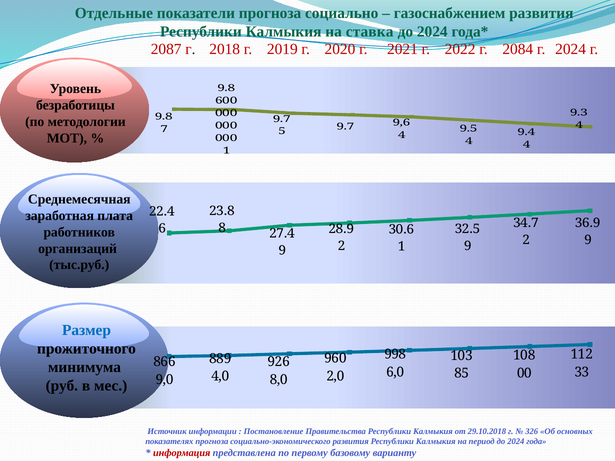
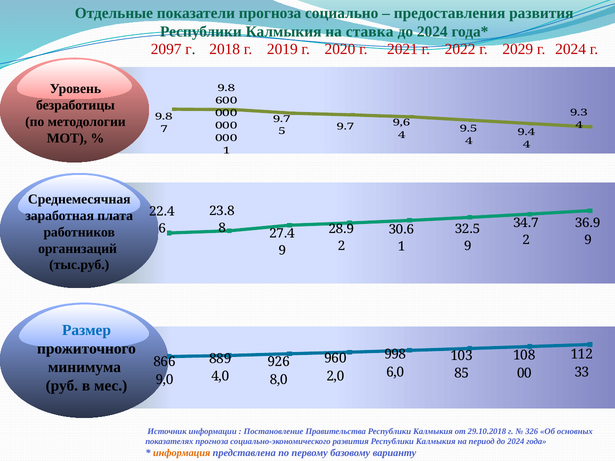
газоснабжением: газоснабжением -> предоставления (450, 13)
2087: 2087 -> 2097 (166, 49)
2084: 2084 -> 2029 (518, 49)
информация colour: red -> orange (182, 453)
